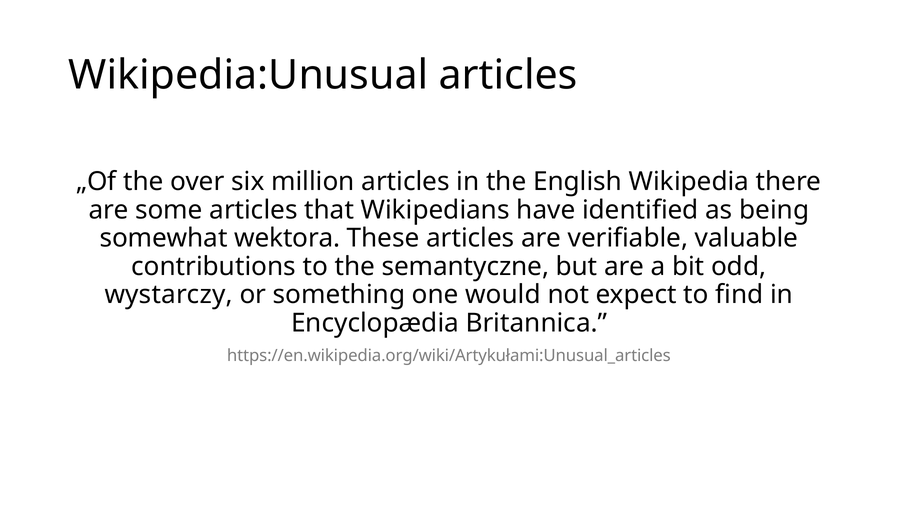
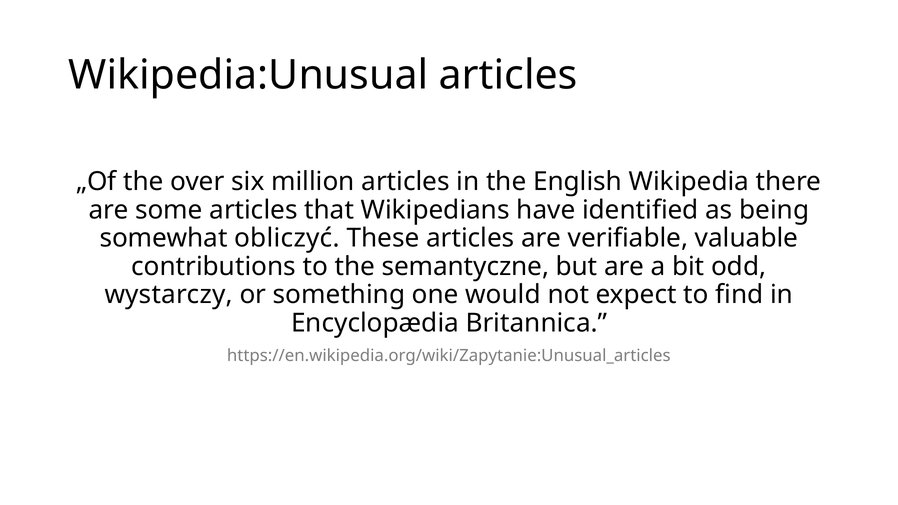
wektora: wektora -> obliczyć (287, 238)
https://en.wikipedia.org/wiki/Artykułami:Unusual_articles: https://en.wikipedia.org/wiki/Artykułami:Unusual_articles -> https://en.wikipedia.org/wiki/Zapytanie:Unusual_articles (449, 356)
